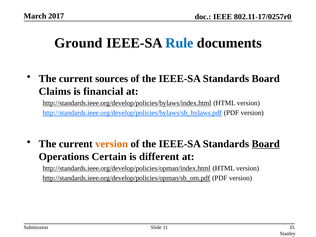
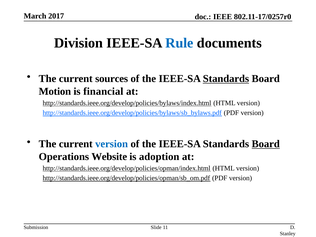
Ground: Ground -> Division (78, 43)
Standards underline: none -> present (226, 79)
Claims: Claims -> Motion (55, 91)
version colour: orange -> blue (112, 144)
Certain: Certain -> Website (109, 157)
different: different -> adoption (159, 157)
